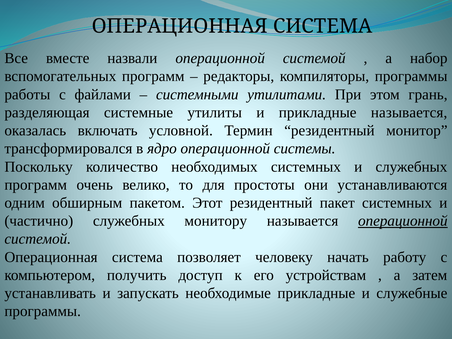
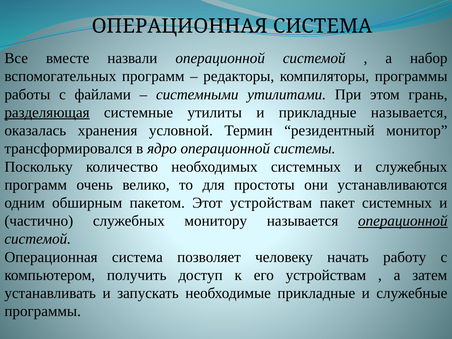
разделяющая underline: none -> present (47, 112)
включать: включать -> хранения (108, 131)
Этот резидентный: резидентный -> устройствам (271, 203)
